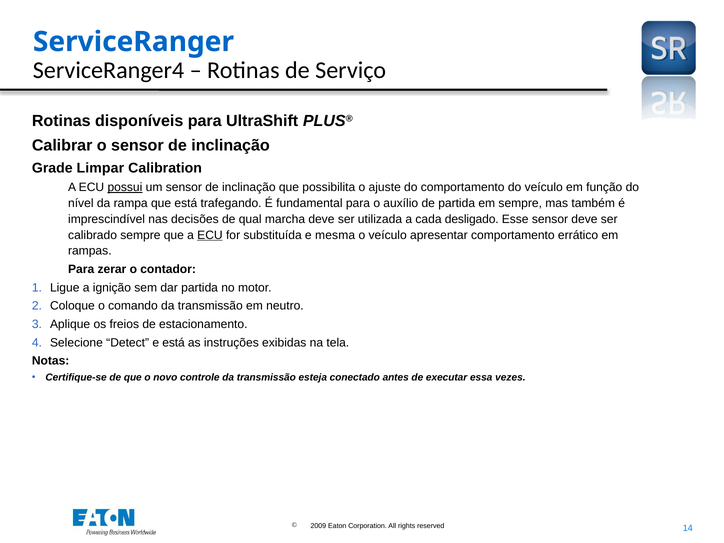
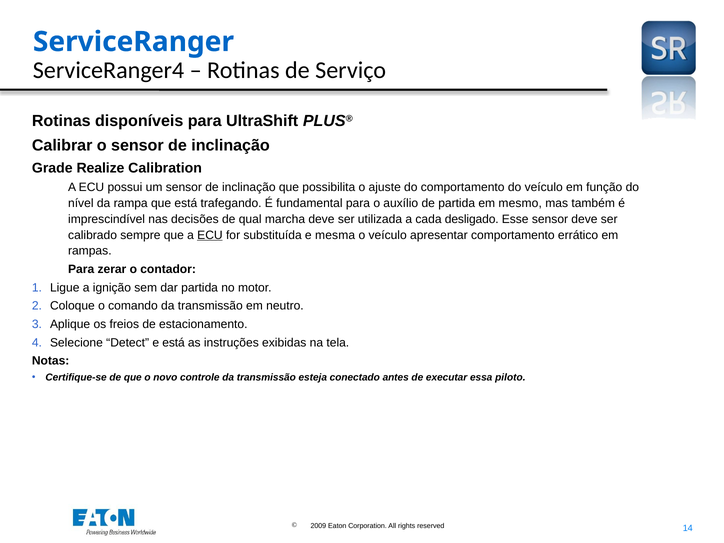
Limpar: Limpar -> Realize (100, 168)
possui underline: present -> none (125, 187)
em sempre: sempre -> mesmo (520, 203)
vezes: vezes -> piloto (510, 377)
